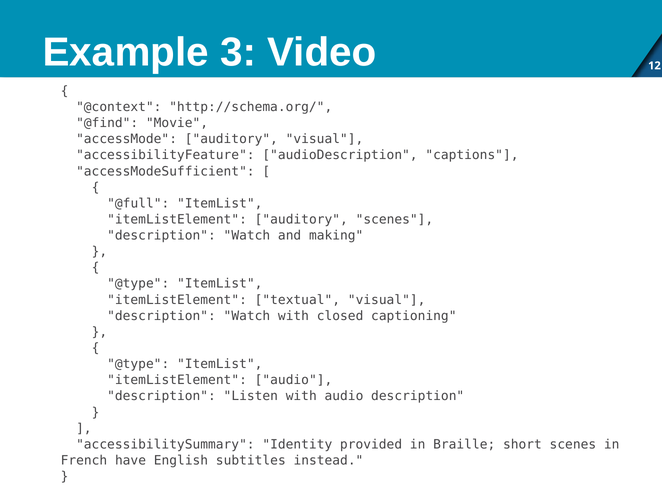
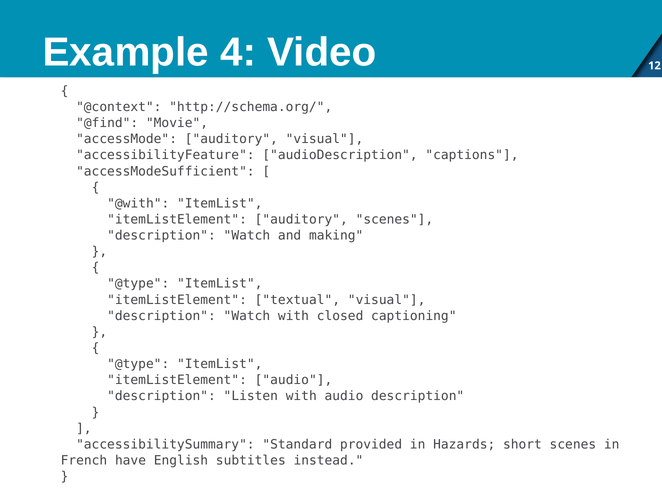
3: 3 -> 4 (238, 53)
@full: @full -> @with (138, 203)
Identity: Identity -> Standard (297, 444)
Braille: Braille -> Hazards (464, 444)
